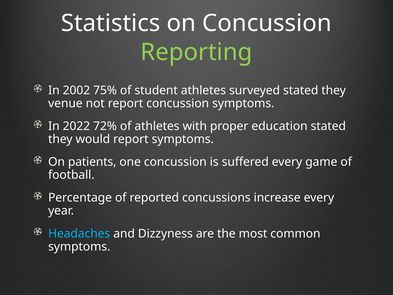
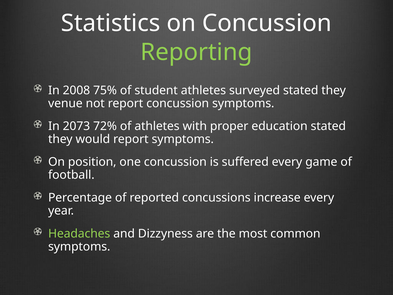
2002: 2002 -> 2008 (76, 90)
2022: 2022 -> 2073 (76, 126)
patients: patients -> position (92, 162)
Headaches colour: light blue -> light green (79, 233)
